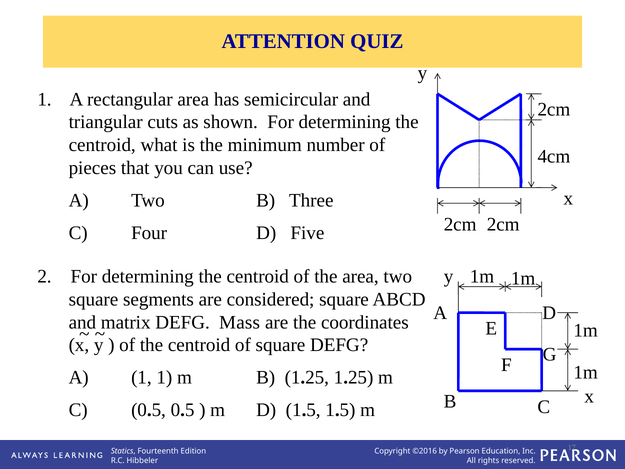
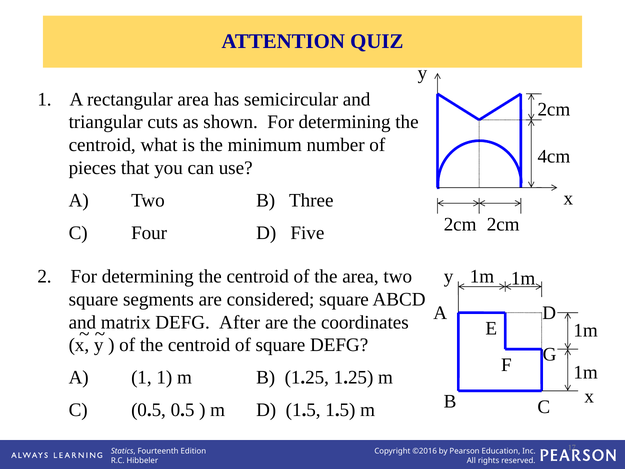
Mass: Mass -> After (240, 322)
